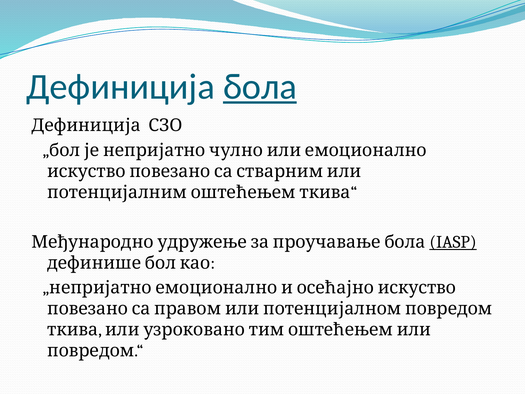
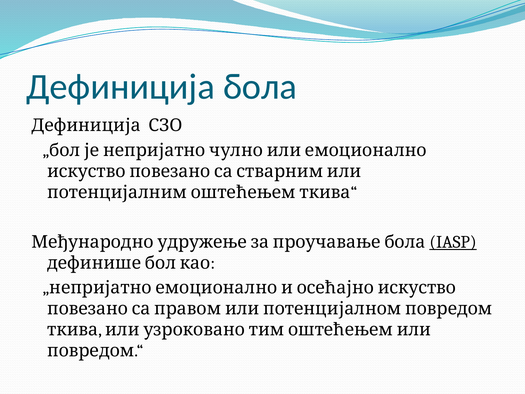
бола underline: present -> none (260, 87)
